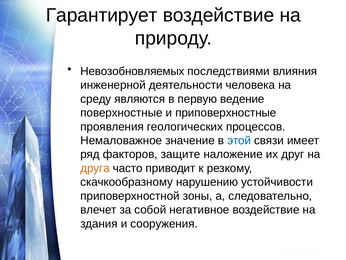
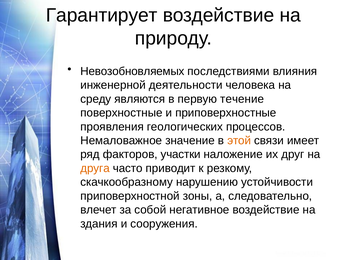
ведение: ведение -> течение (242, 99)
этой colour: blue -> orange (239, 140)
защите: защите -> участки (181, 154)
